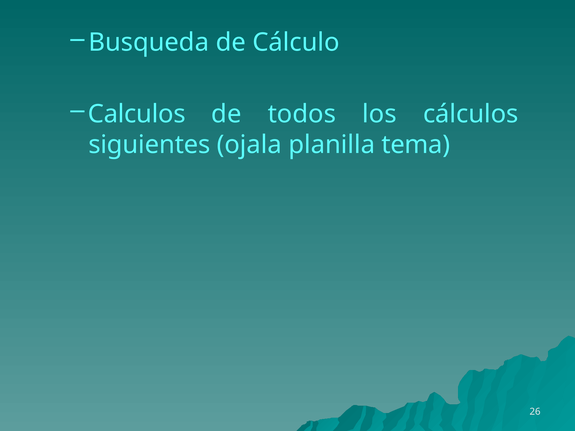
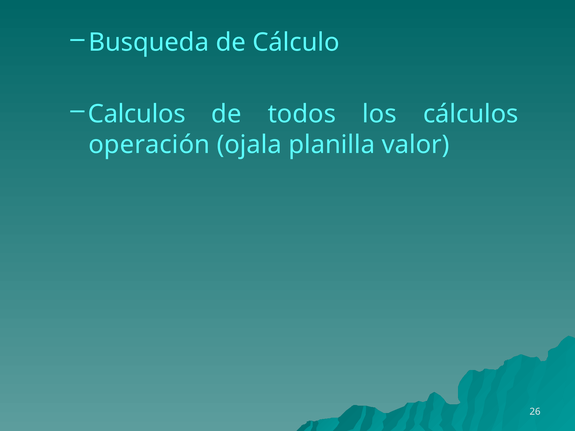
siguientes: siguientes -> operación (149, 145)
tema: tema -> valor (416, 145)
